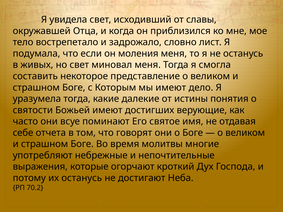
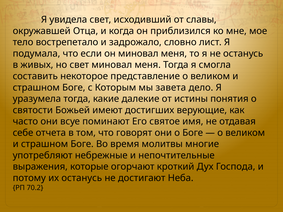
он моления: моления -> миновал (138, 54)
мы имеют: имеют -> завета (171, 88)
